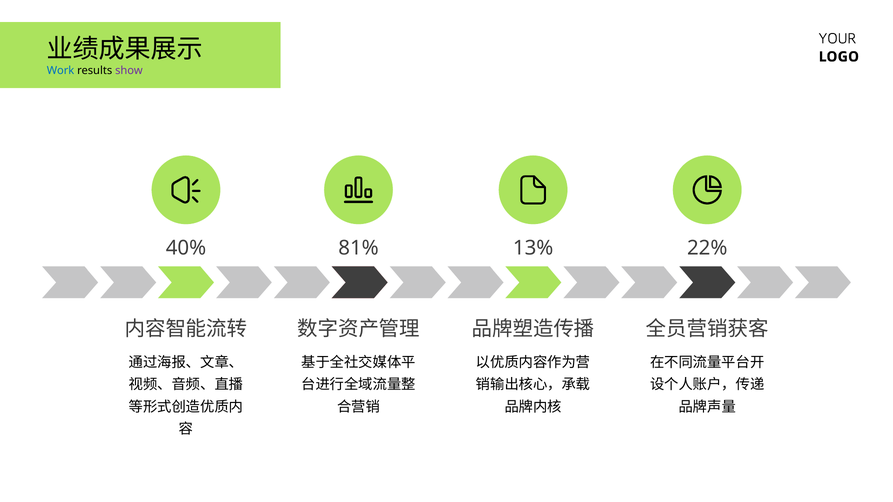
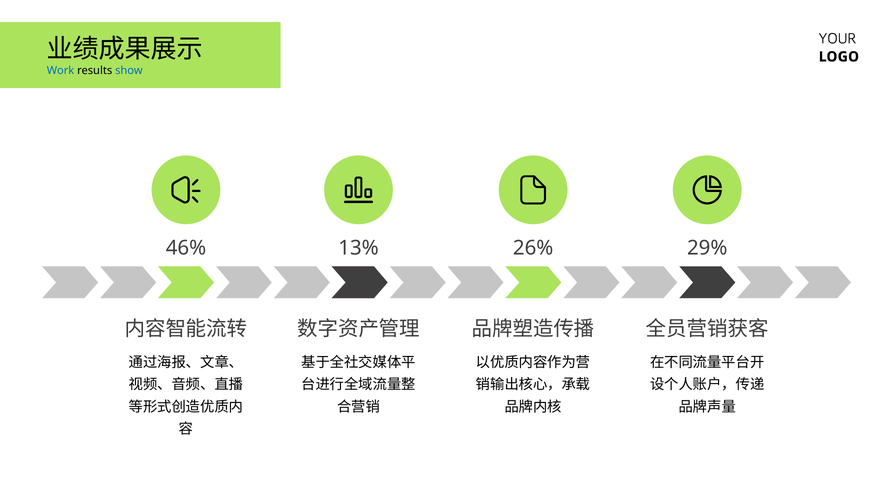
show colour: purple -> blue (129, 71)
40%: 40% -> 46% (186, 248)
81%: 81% -> 13% (359, 248)
13%: 13% -> 26% (533, 248)
22%: 22% -> 29% (707, 248)
